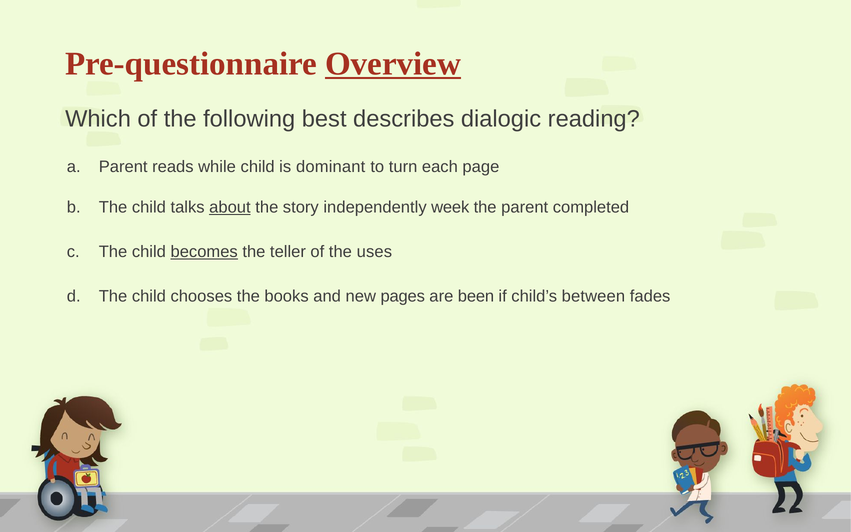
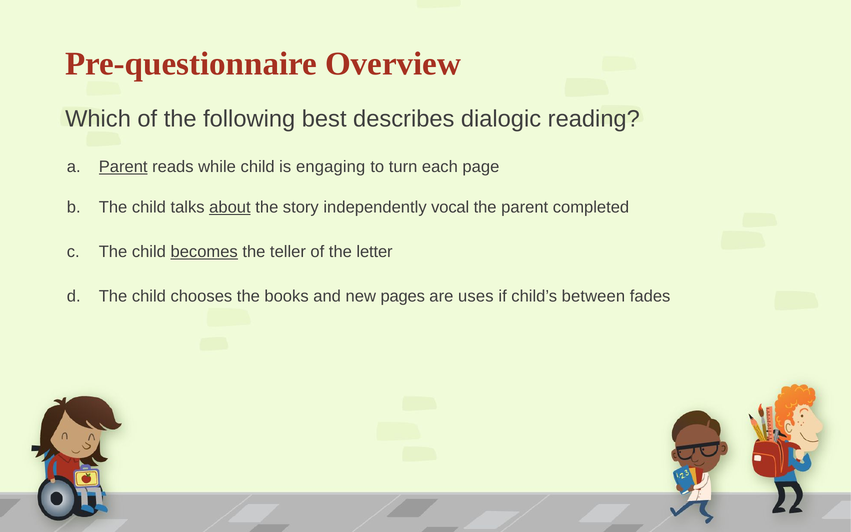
Overview underline: present -> none (393, 64)
Parent underline: none -> present (123, 167)
dominant: dominant -> engaging (331, 167)
week: week -> vocal (450, 207)
uses: uses -> letter (375, 252)
been: been -> uses (476, 296)
